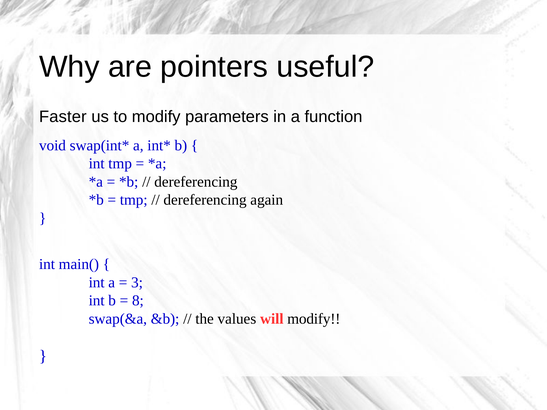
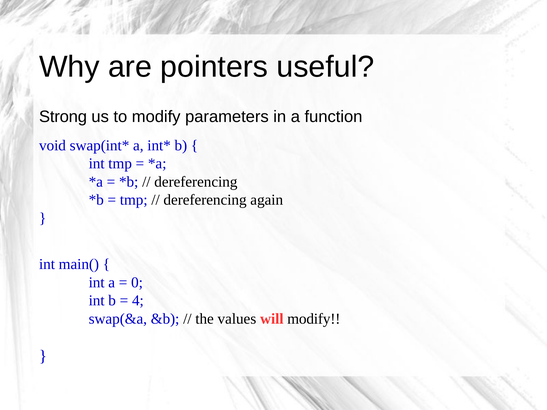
Faster: Faster -> Strong (63, 117)
3: 3 -> 0 (137, 283)
8: 8 -> 4 (138, 301)
